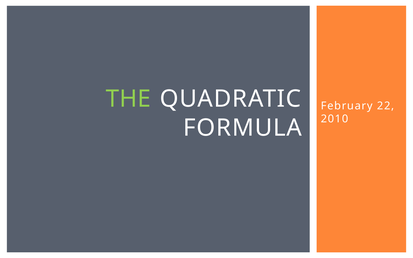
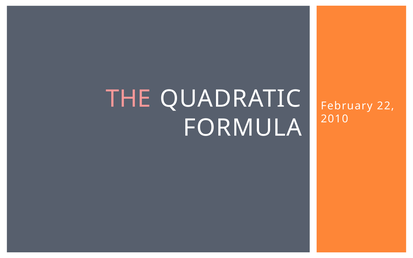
THE colour: light green -> pink (128, 99)
